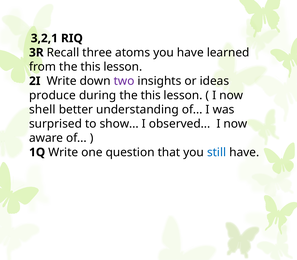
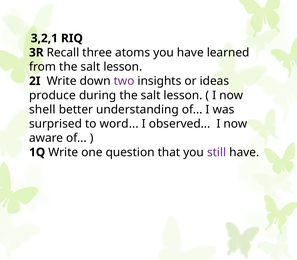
from the this: this -> salt (90, 67)
during the this: this -> salt (151, 95)
show: show -> word (119, 124)
still colour: blue -> purple (217, 152)
